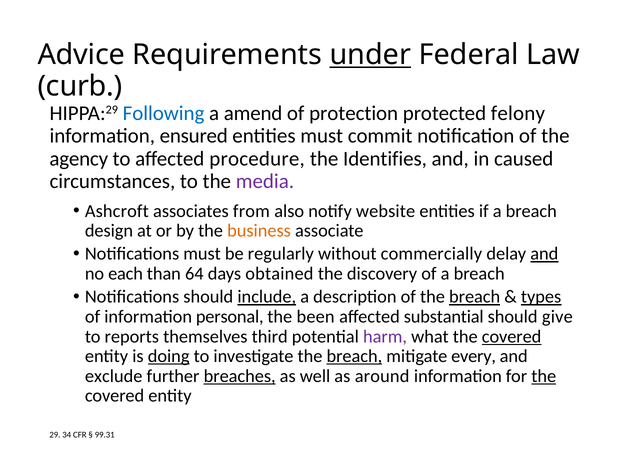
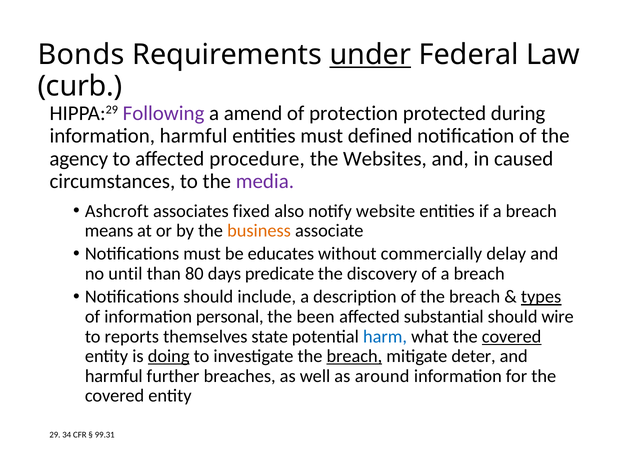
Advice: Advice -> Bonds (81, 55)
Following colour: blue -> purple (164, 113)
felony: felony -> during (518, 113)
information ensured: ensured -> harmful (194, 136)
commit: commit -> defined (380, 136)
Identifies: Identifies -> Websites (385, 159)
from: from -> fixed (251, 211)
design: design -> means (109, 231)
regularly: regularly -> educates (281, 254)
and underline: present -> none (544, 254)
each: each -> until (125, 274)
64: 64 -> 80 (194, 274)
obtained: obtained -> predicate (280, 274)
include underline: present -> none (267, 297)
breach underline: present -> none (475, 297)
give: give -> wire (558, 316)
third: third -> state (270, 336)
harm colour: purple -> blue (385, 336)
every: every -> deter (474, 356)
exclude: exclude -> harmful (114, 376)
breaches underline: present -> none (240, 376)
the underline: present -> none (544, 376)
